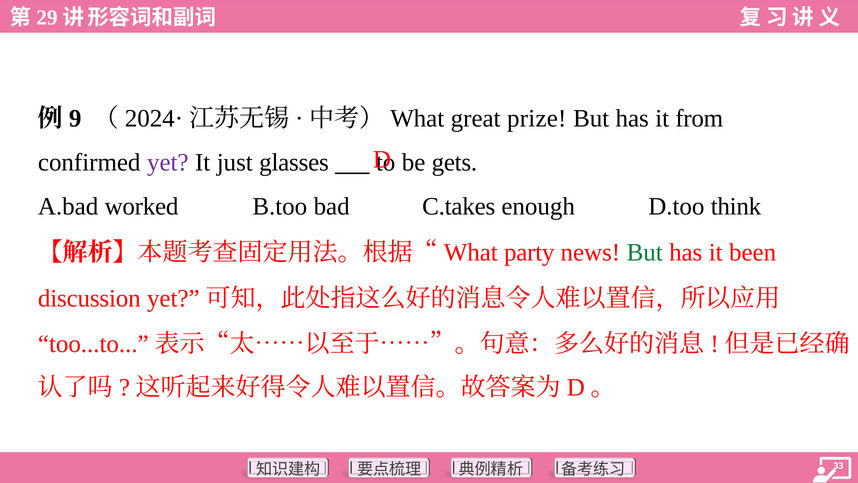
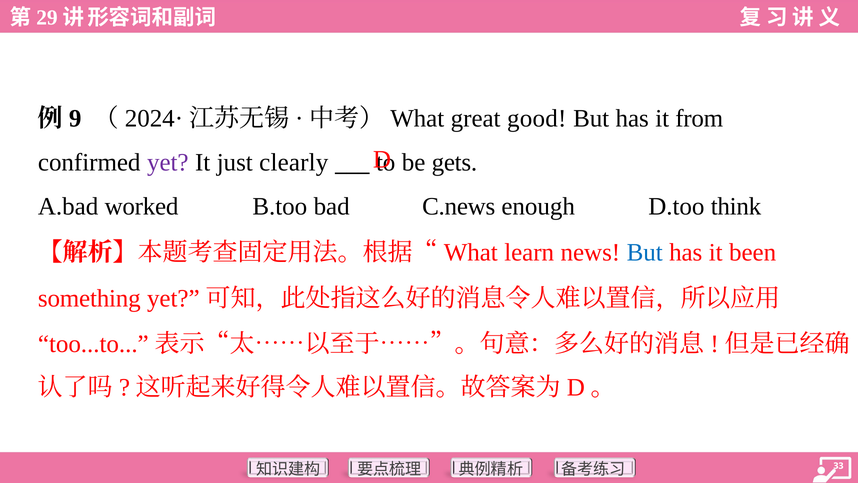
prize: prize -> good (537, 118)
glasses: glasses -> clearly (294, 162)
C.takes: C.takes -> C.news (459, 206)
party: party -> learn (529, 252)
But colour: green -> blue (645, 252)
discussion: discussion -> something (89, 298)
